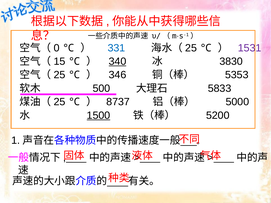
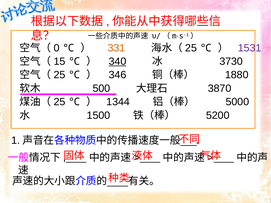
331 colour: blue -> orange (116, 48)
3830: 3830 -> 3730 (231, 61)
5353: 5353 -> 1880 (237, 75)
5833: 5833 -> 3870 (220, 88)
8737: 8737 -> 1344 (118, 102)
1500 underline: present -> none (98, 115)
